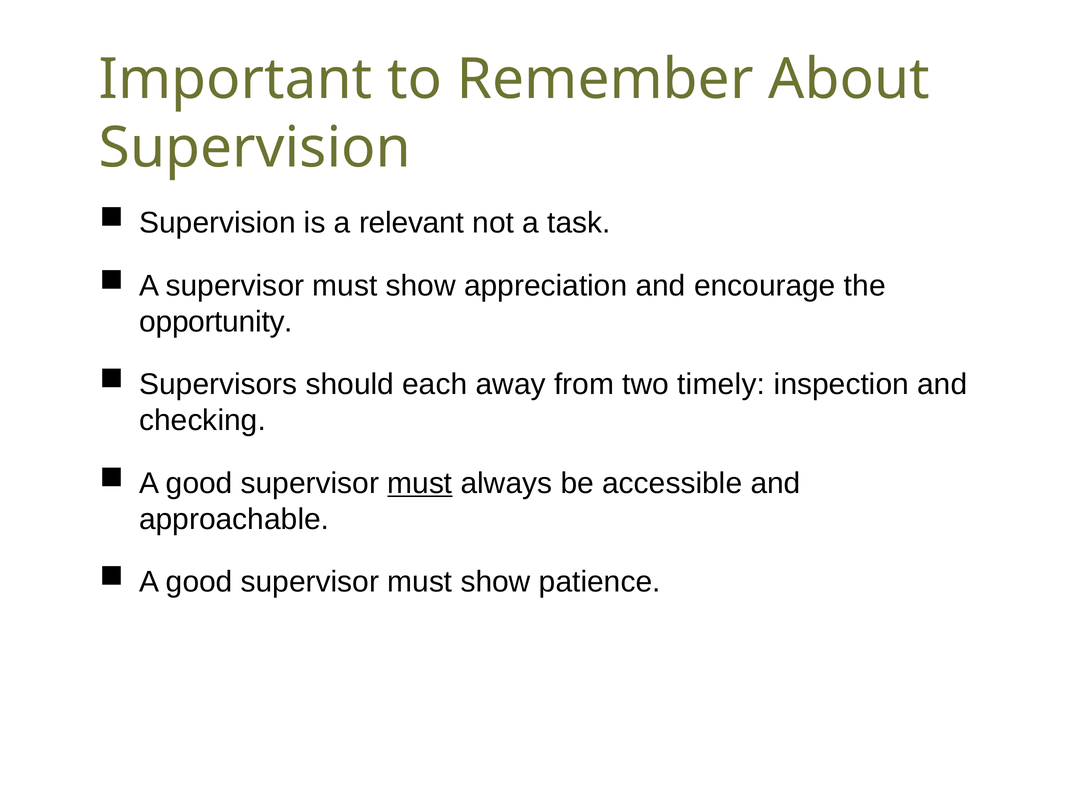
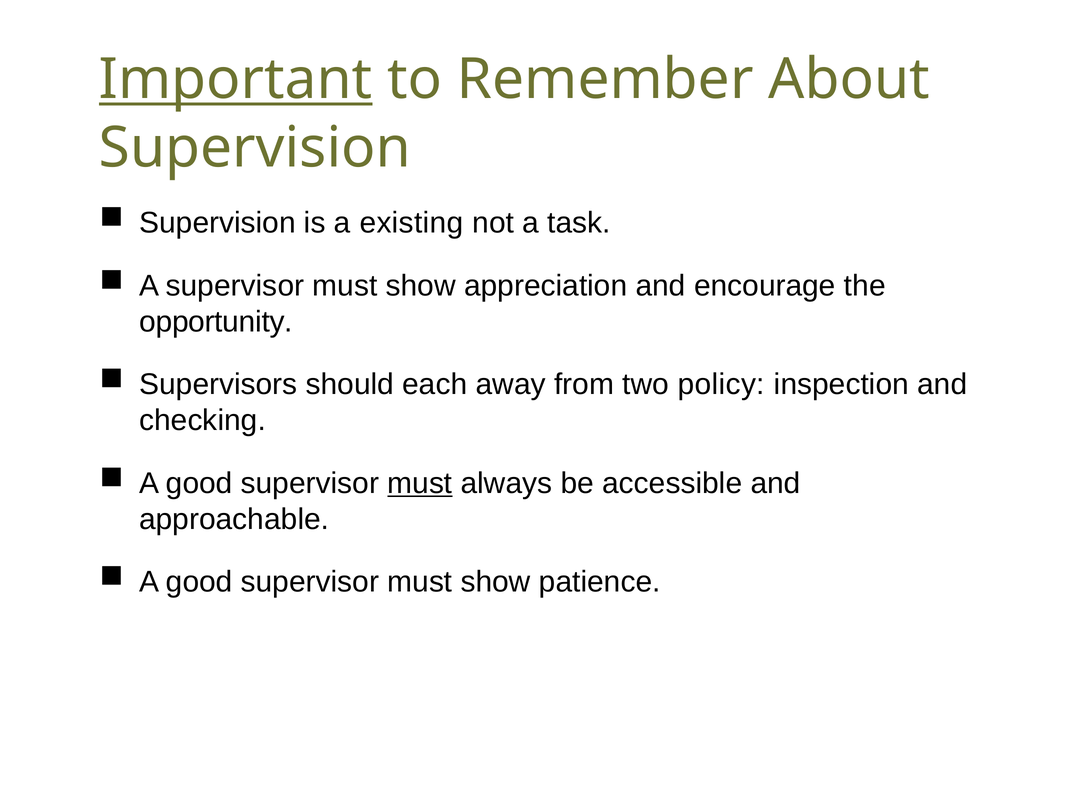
Important underline: none -> present (236, 80)
relevant: relevant -> existing (411, 223)
timely: timely -> policy (721, 385)
